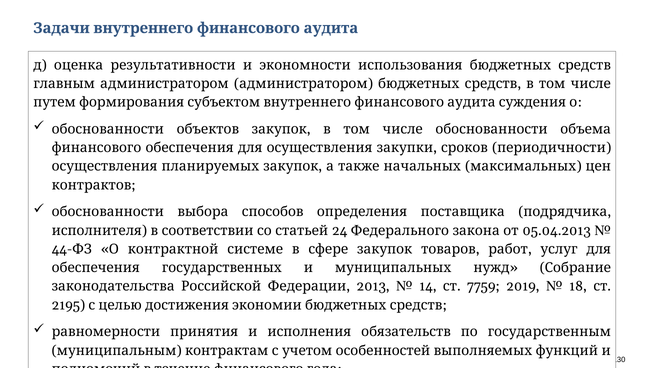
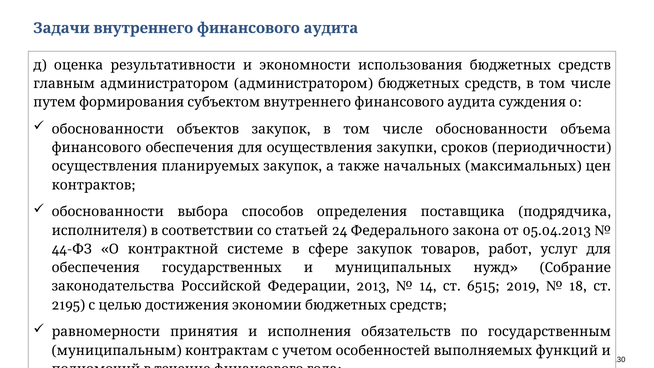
7759: 7759 -> 6515 (483, 286)
